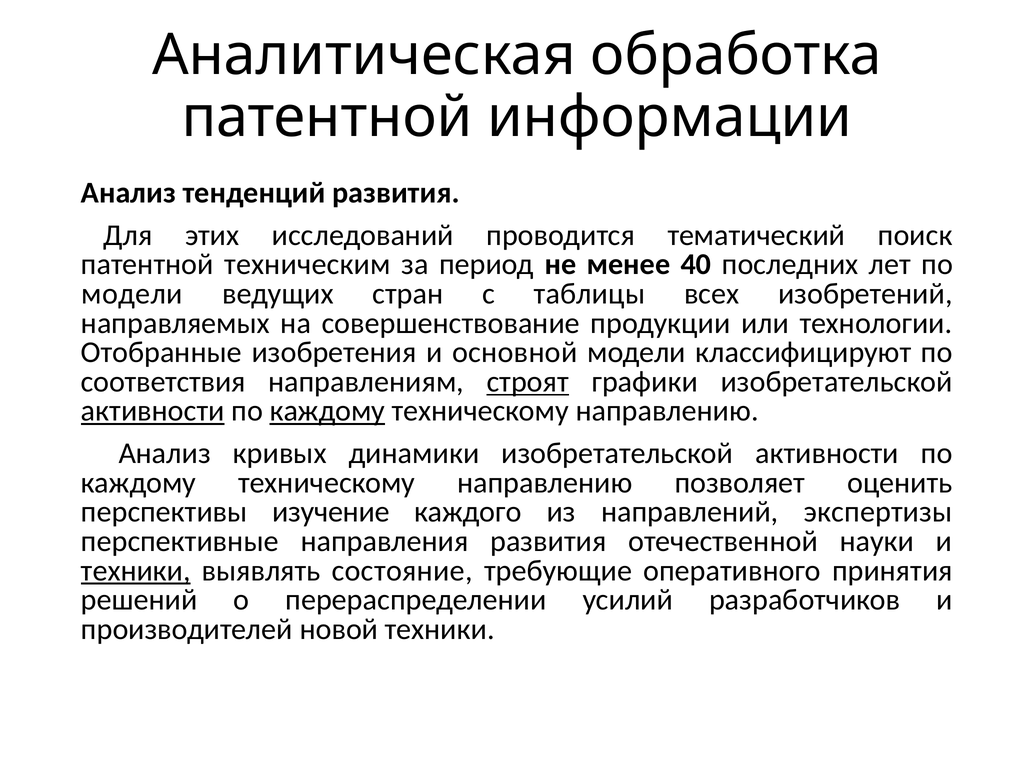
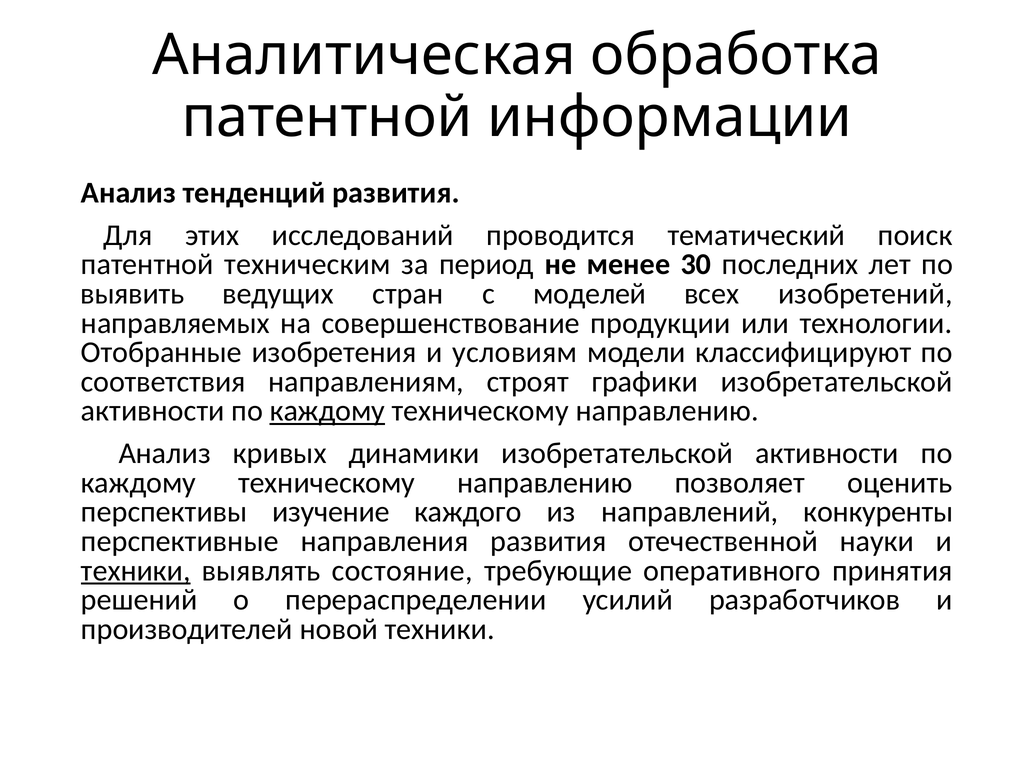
40: 40 -> 30 (696, 264)
модели: модели -> выявить (132, 294)
таблицы: таблицы -> моделей (590, 294)
основной: основной -> условиям (515, 352)
строят underline: present -> none (528, 382)
активности underline: present -> none (153, 411)
экспертизы: экспертизы -> конкуренты (878, 512)
